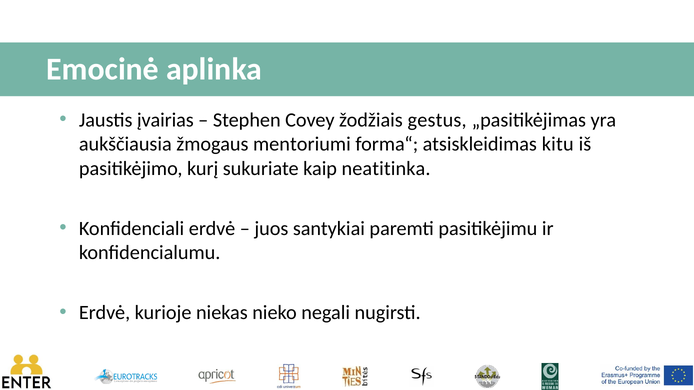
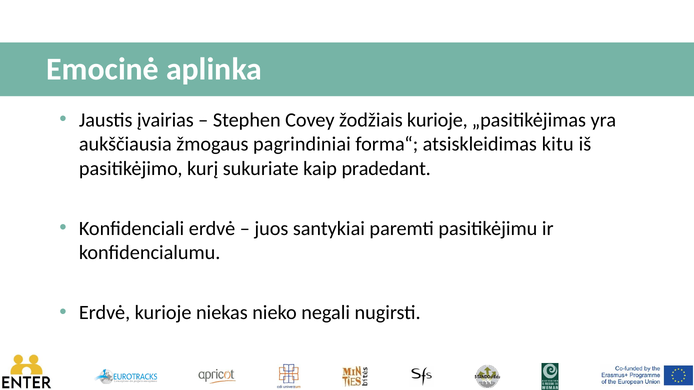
žodžiais gestus: gestus -> kurioje (437, 120)
mentoriumi: mentoriumi -> pagrindiniai (302, 144)
neatitinka: neatitinka -> pradedant (386, 169)
